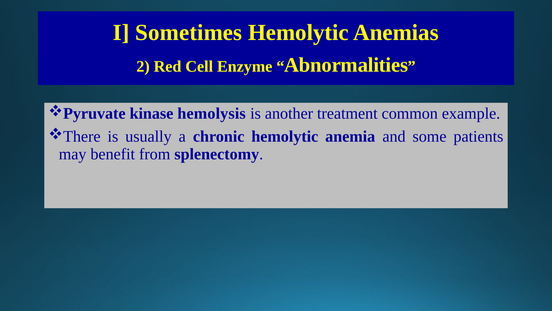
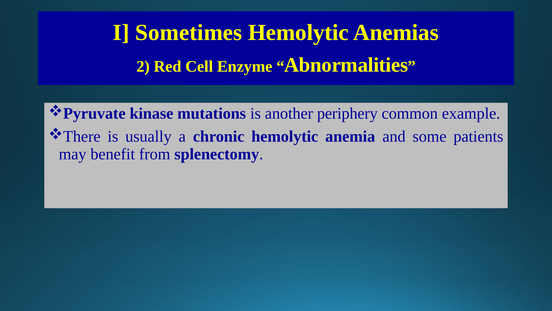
hemolysis: hemolysis -> mutations (212, 113)
treatment: treatment -> periphery (347, 113)
